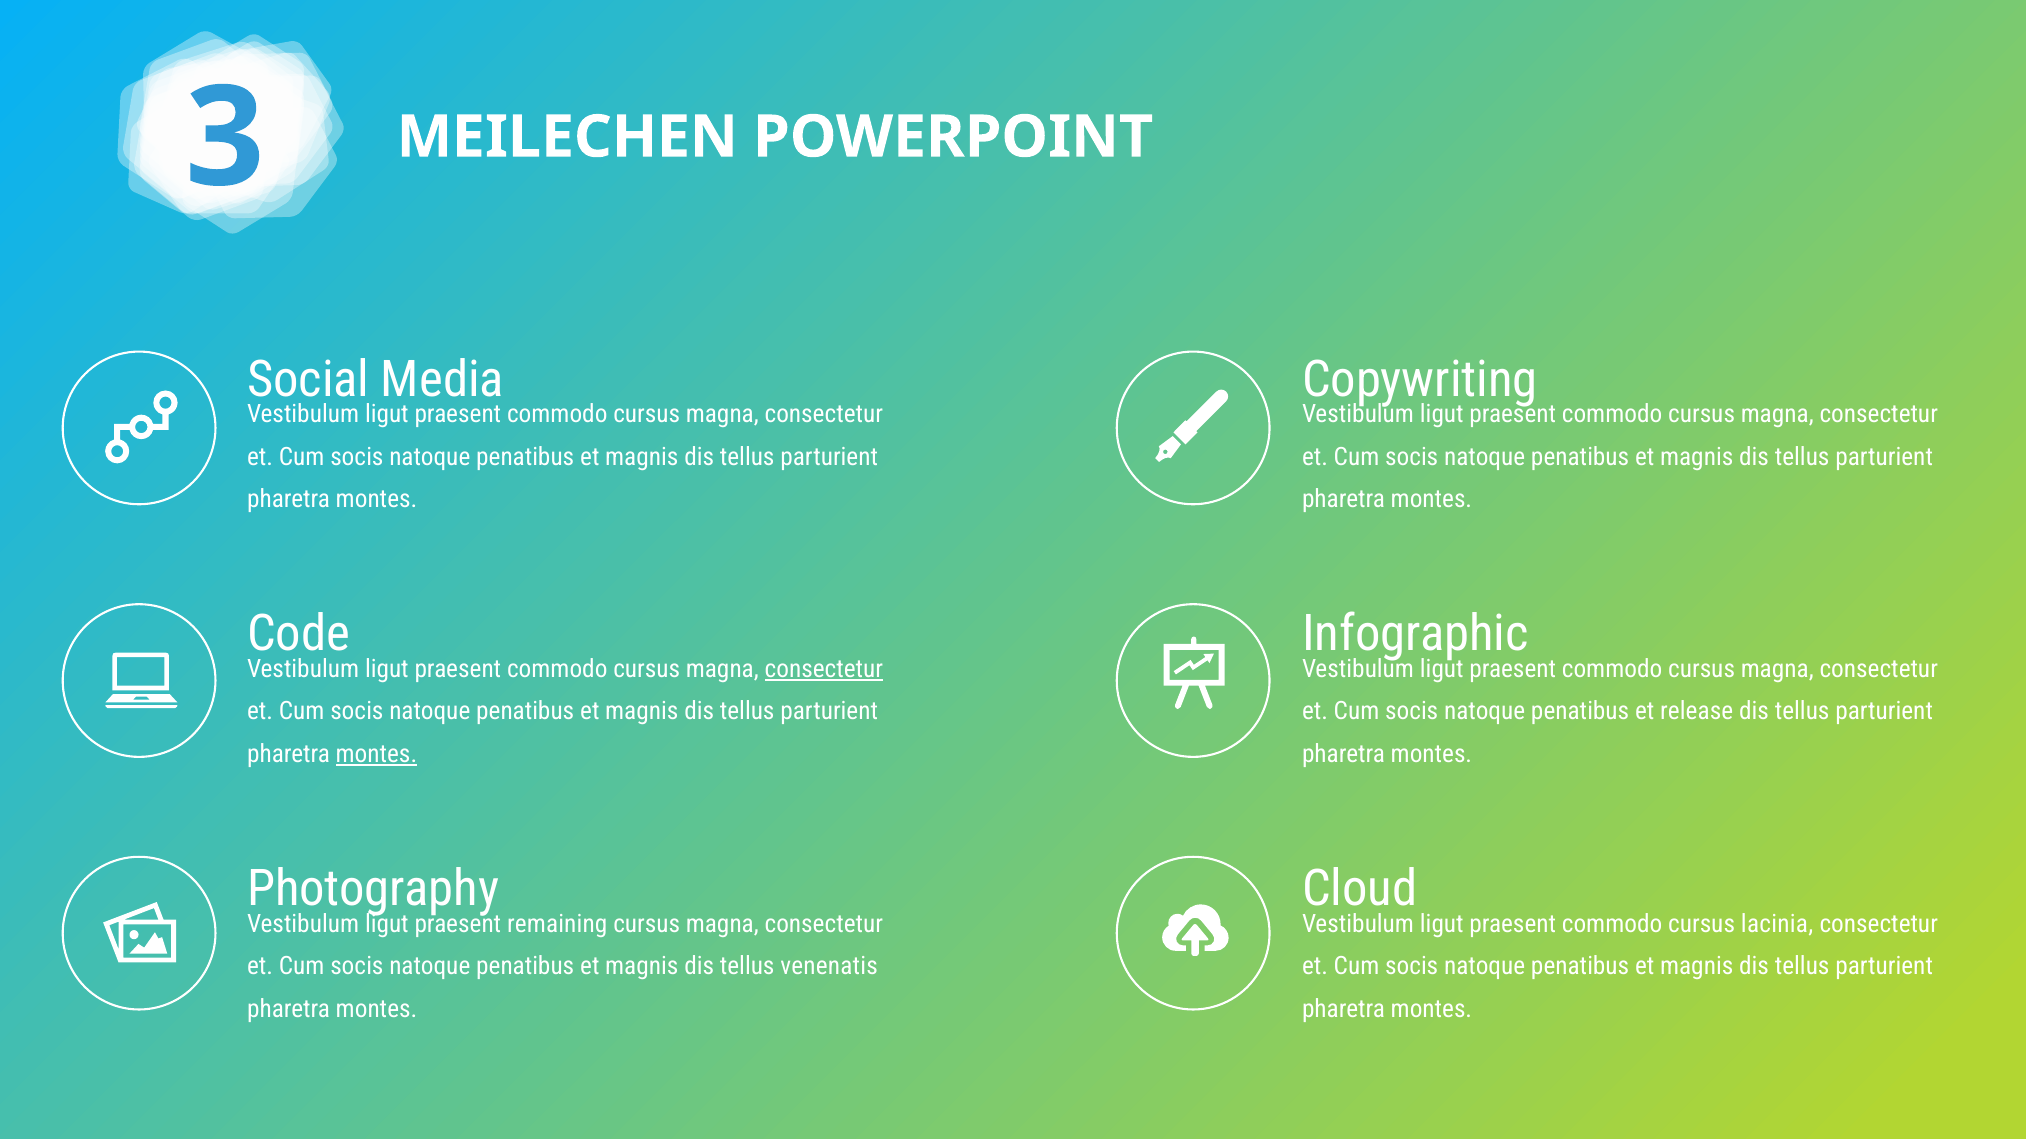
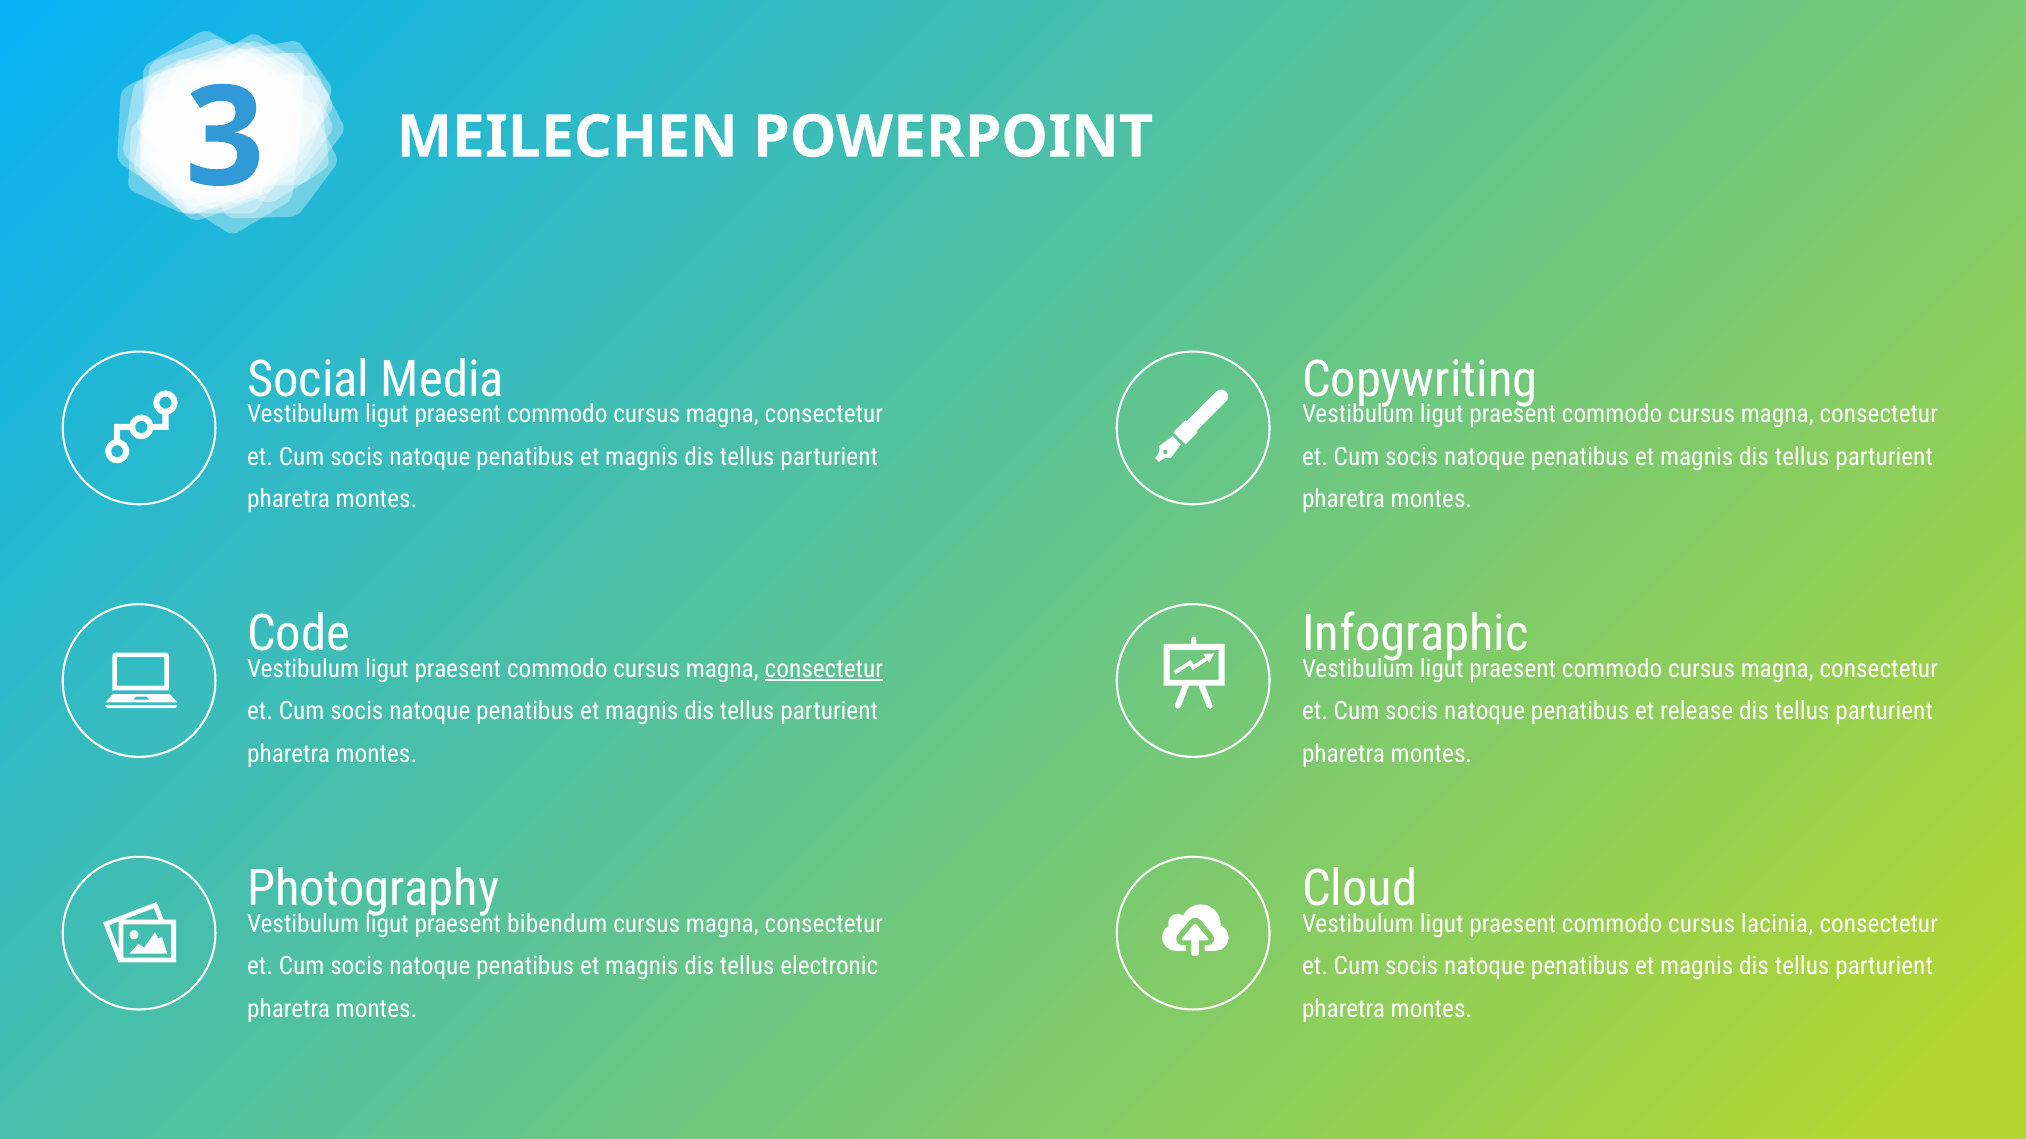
montes underline: present -> none (376, 755)
remaining: remaining -> bibendum (557, 924)
venenatis: venenatis -> electronic (829, 967)
